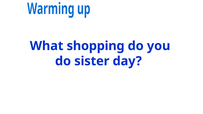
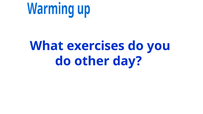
shopping: shopping -> exercises (96, 46)
sister: sister -> other (92, 61)
